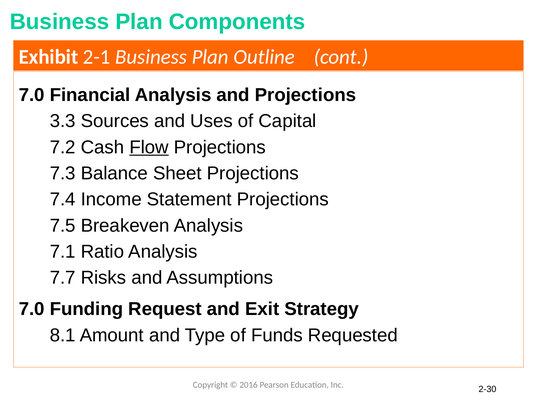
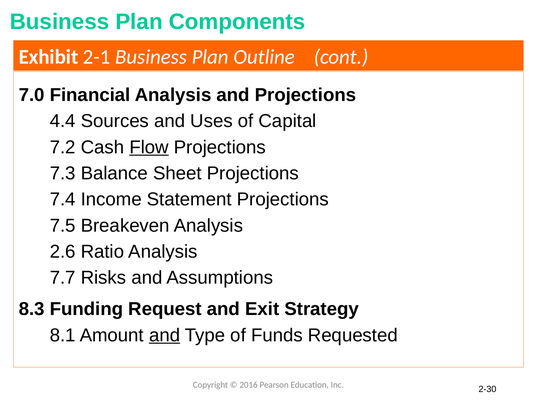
3.3: 3.3 -> 4.4 (63, 121)
7.1: 7.1 -> 2.6 (63, 252)
7.0: 7.0 -> 8.3 (32, 309)
and underline: none -> present (165, 335)
